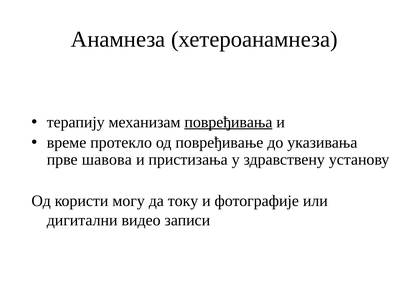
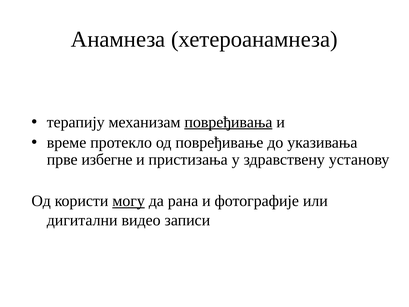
шавова: шавова -> избегне (107, 160)
могу underline: none -> present (129, 201)
току: току -> рана (183, 201)
